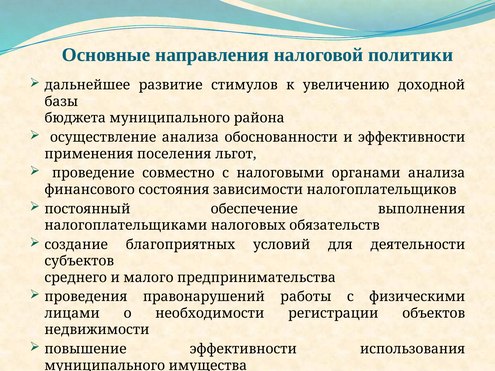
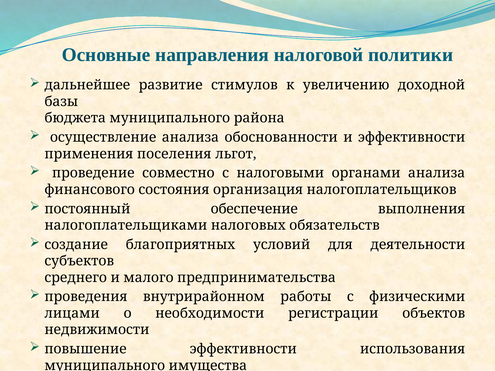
зависимости: зависимости -> организация (258, 190)
правонарушений: правонарушений -> внутрирайонном (204, 297)
